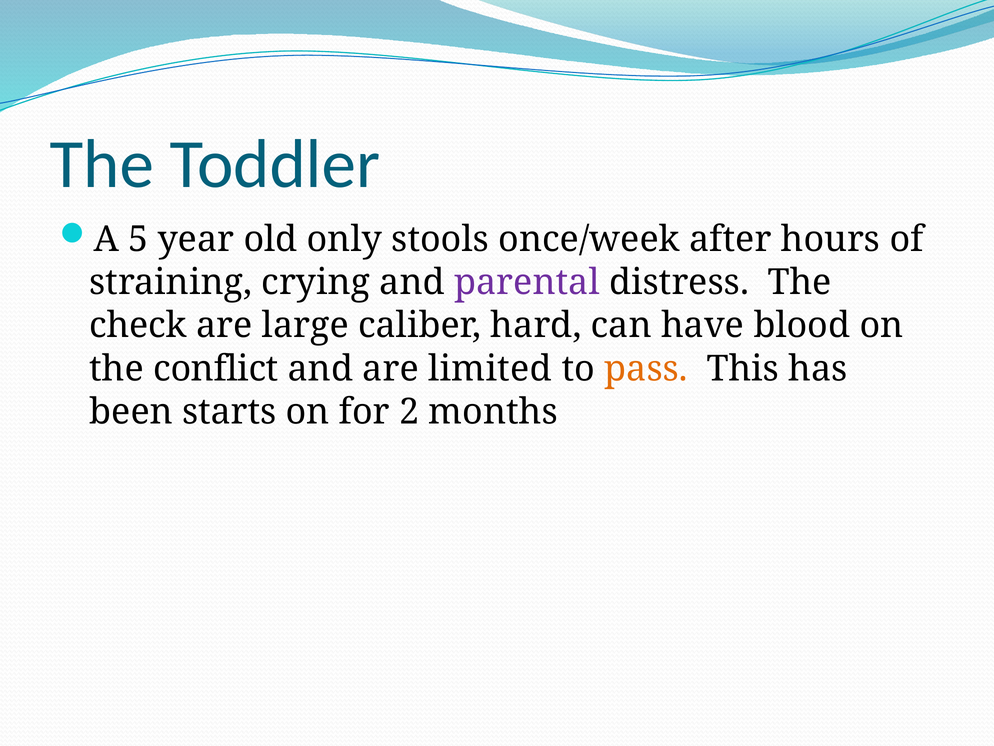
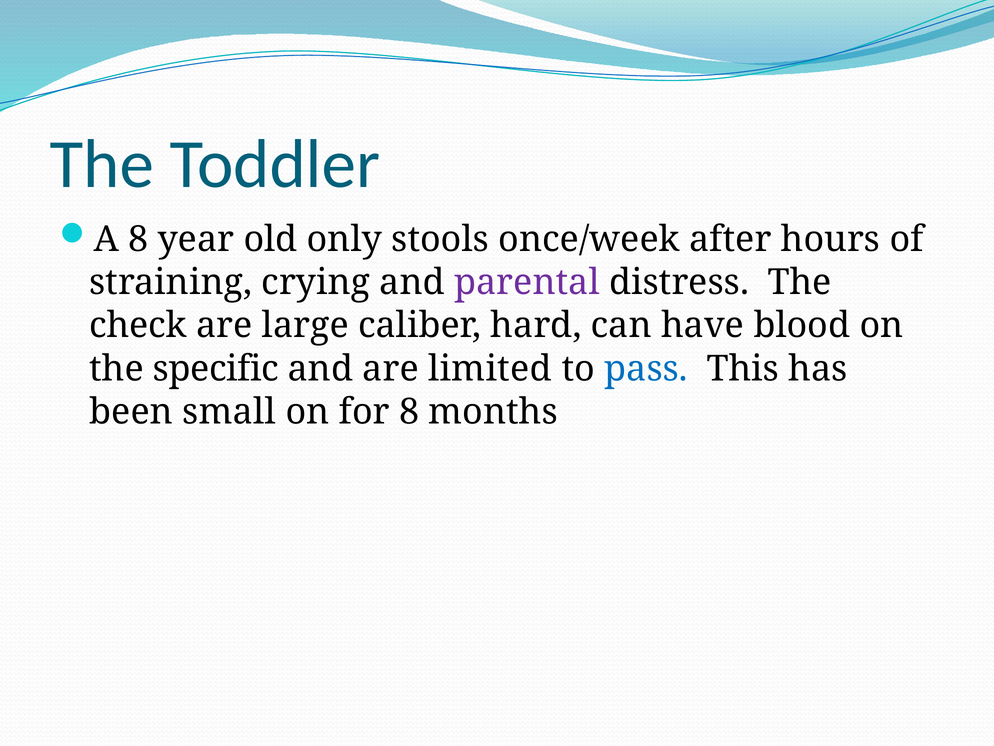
A 5: 5 -> 8 (138, 239)
conflict: conflict -> specific (216, 368)
pass colour: orange -> blue (646, 368)
starts: starts -> small (229, 412)
for 2: 2 -> 8 (409, 412)
